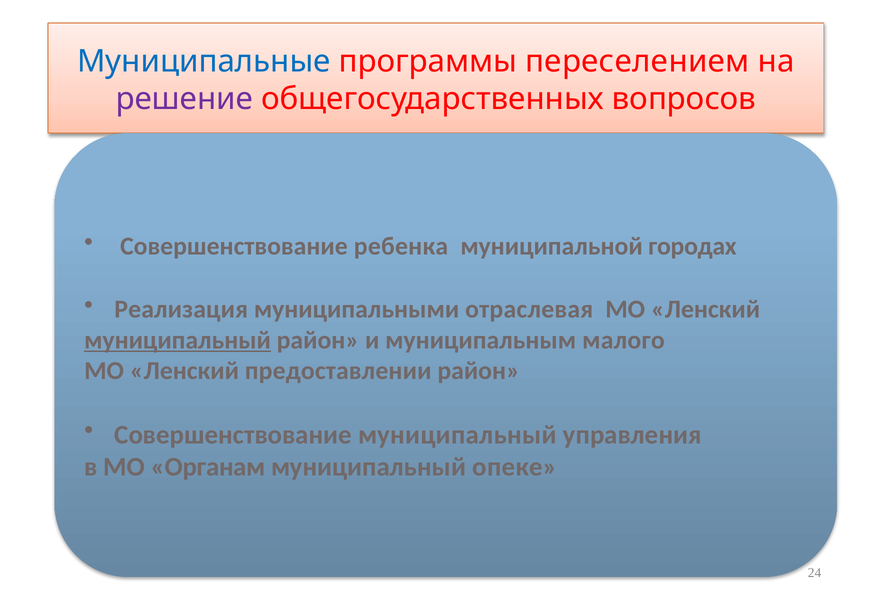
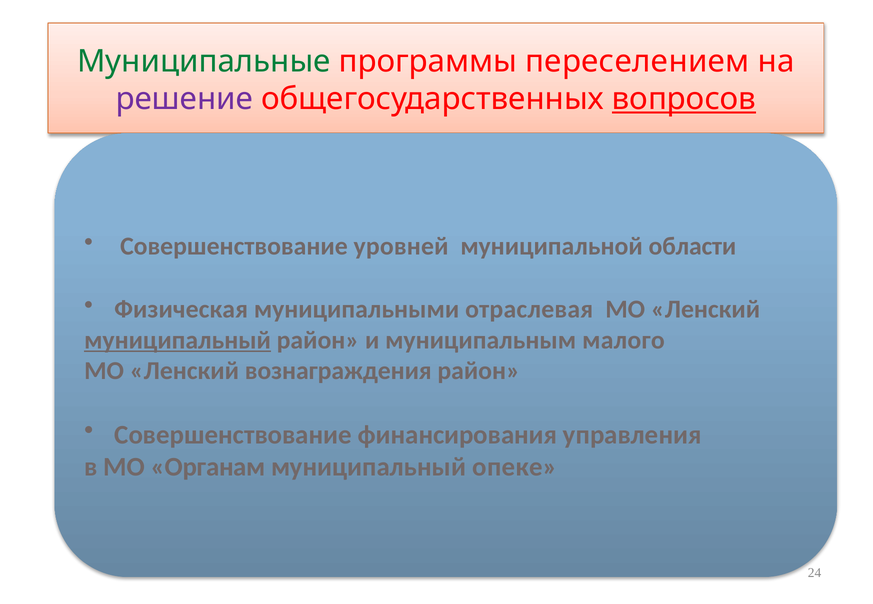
Муниципальные colour: blue -> green (204, 62)
вопросов underline: none -> present (684, 99)
ребенка: ребенка -> уровней (401, 246)
городах: городах -> области (692, 246)
Реализация: Реализация -> Физическая (181, 309)
предоставлении: предоставлении -> вознаграждения (338, 371)
Совершенствование муниципальный: муниципальный -> финансирования (457, 435)
